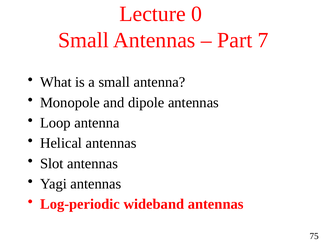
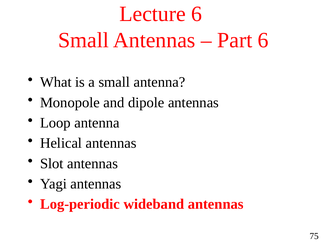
Lecture 0: 0 -> 6 (197, 14)
Part 7: 7 -> 6 (263, 40)
